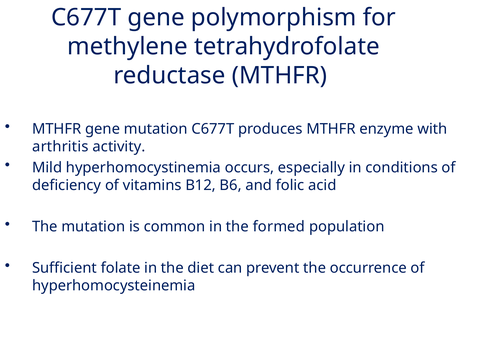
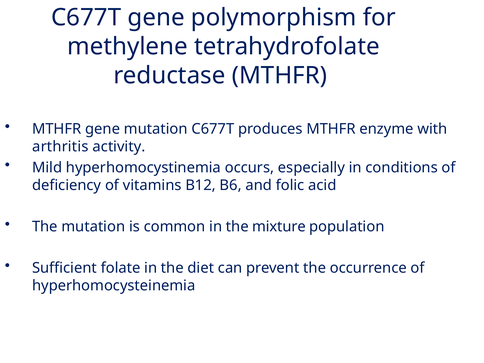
formed: formed -> mixture (279, 227)
